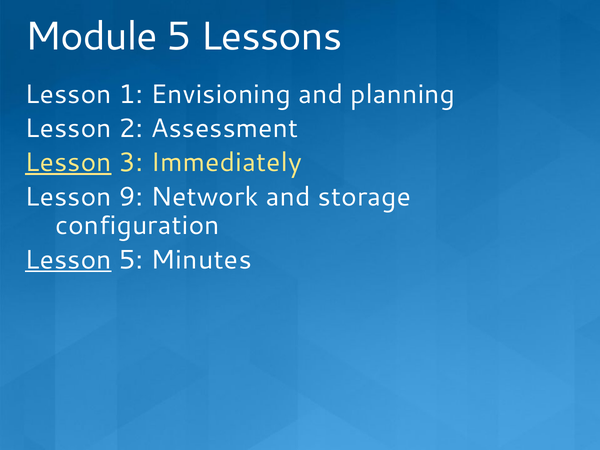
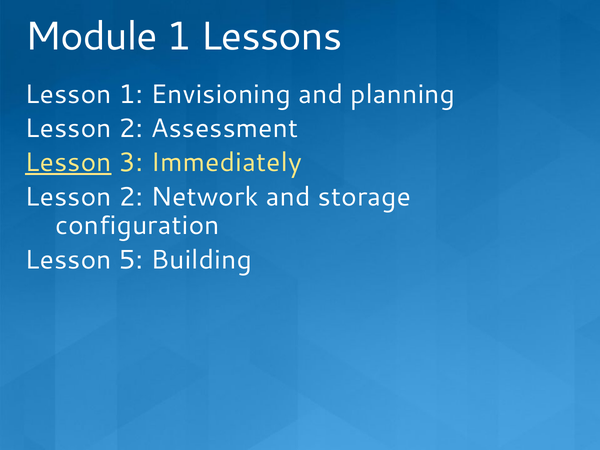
Module 5: 5 -> 1 (179, 36)
9: 9 -> 2 (131, 197)
Lesson underline: present -> none (68, 260)
Minutes: Minutes -> Building (201, 260)
